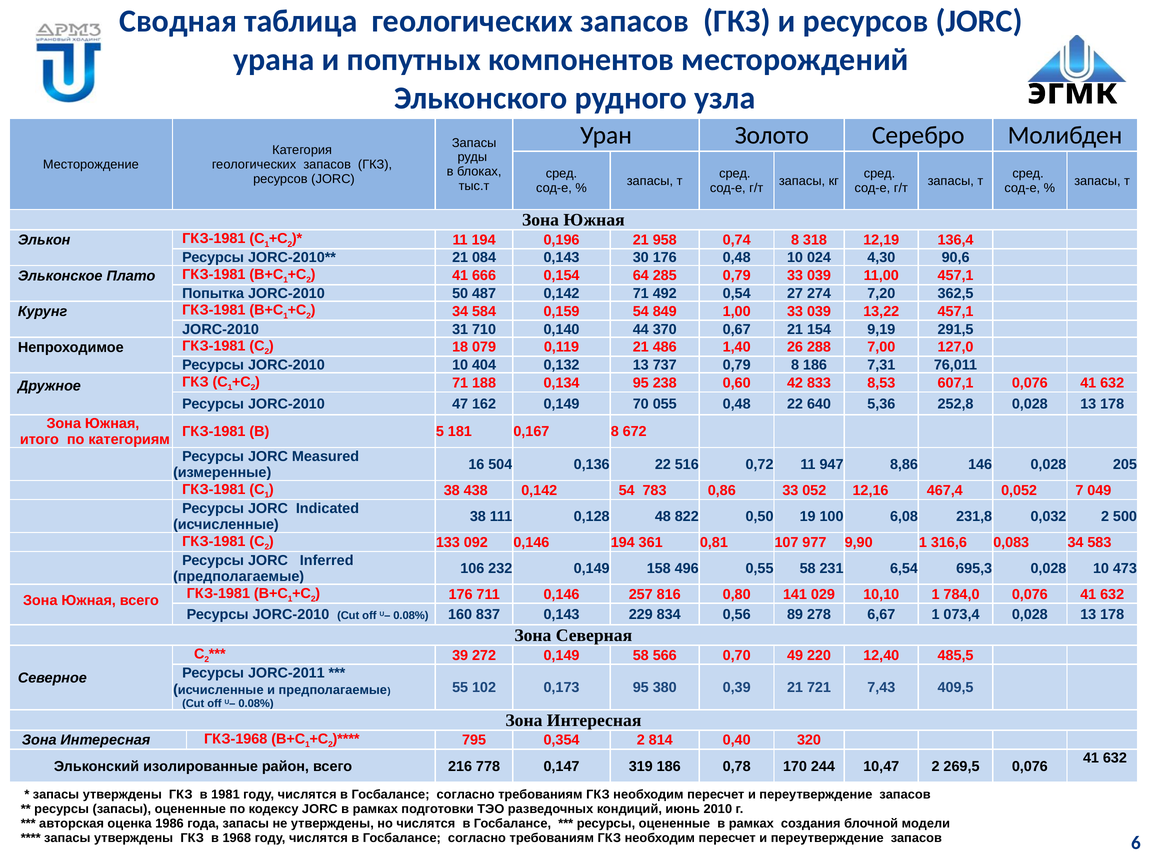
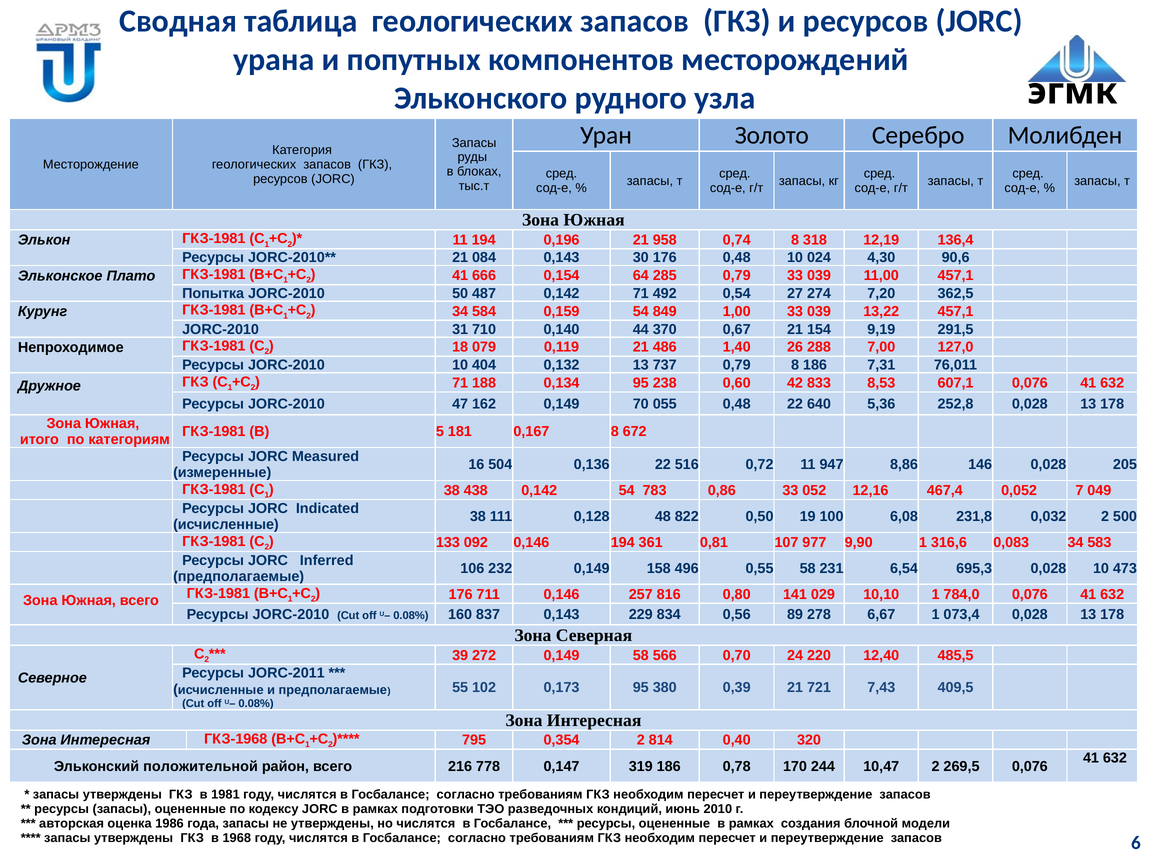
49: 49 -> 24 (795, 655)
изолированные: изолированные -> положительной (201, 767)
